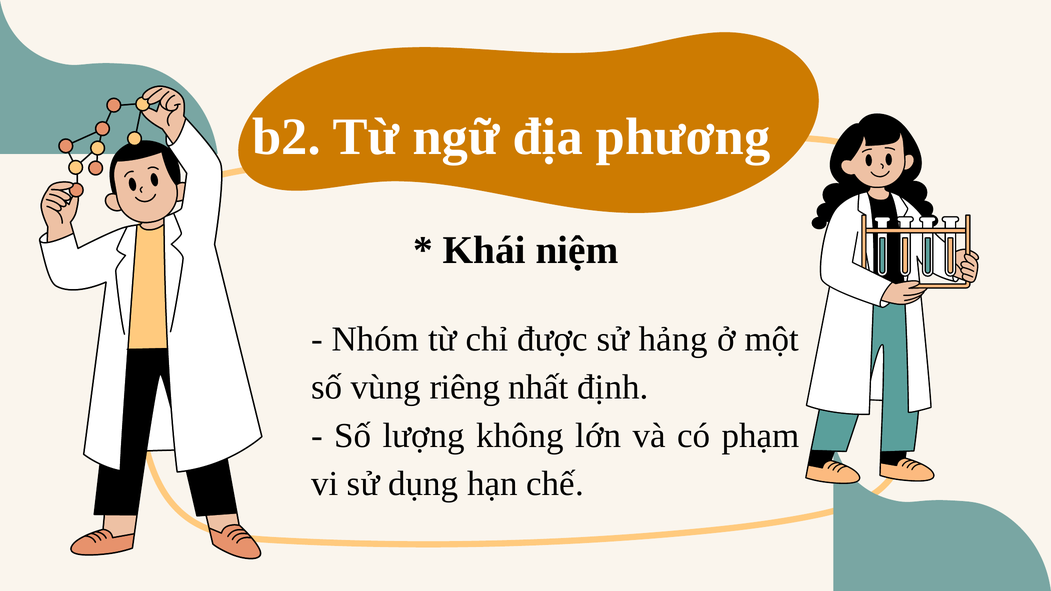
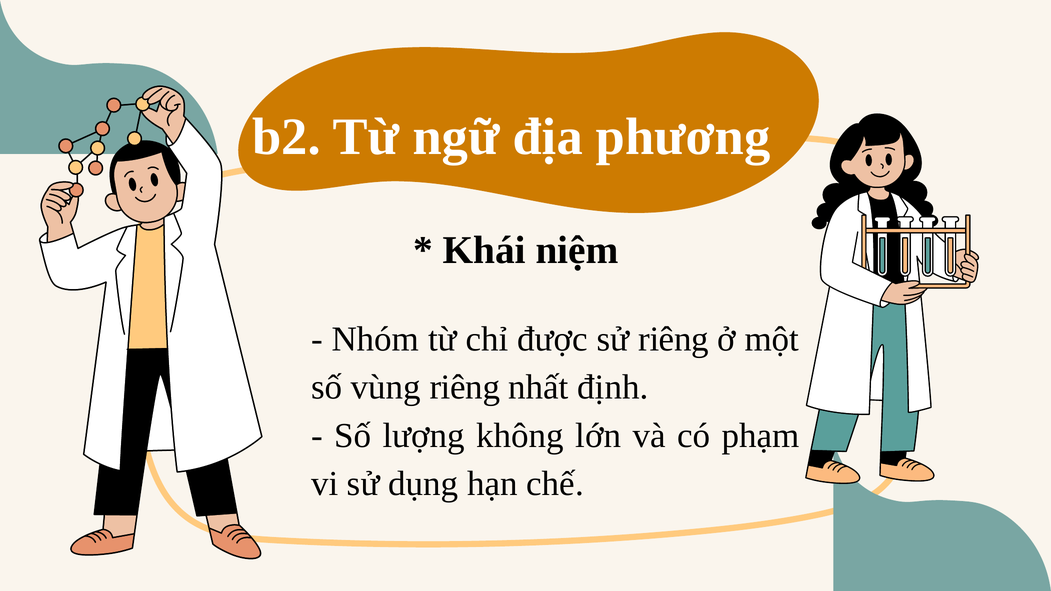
sử hảng: hảng -> riêng (674, 339)
